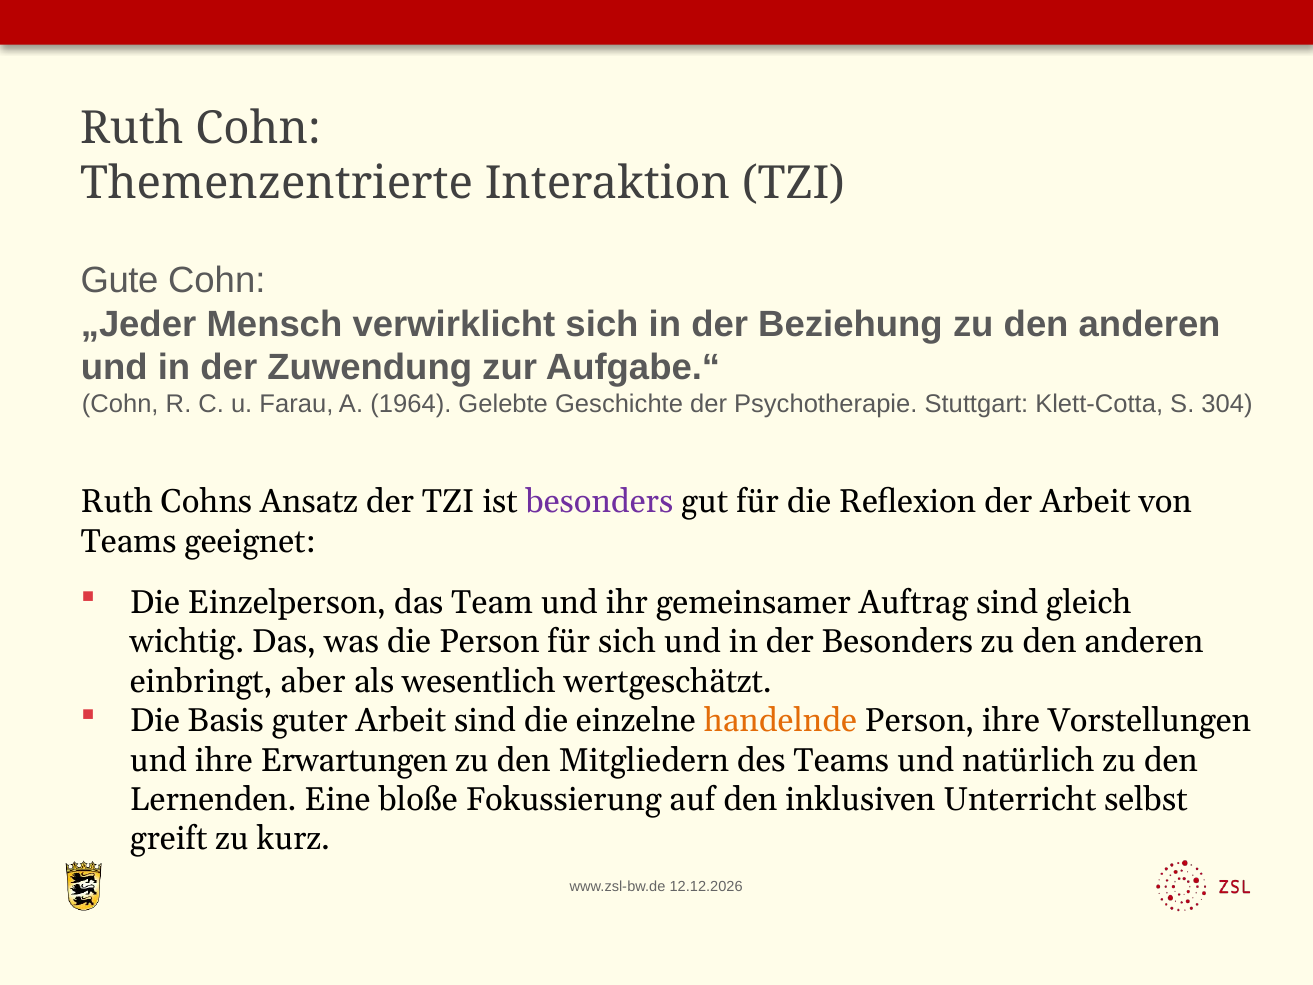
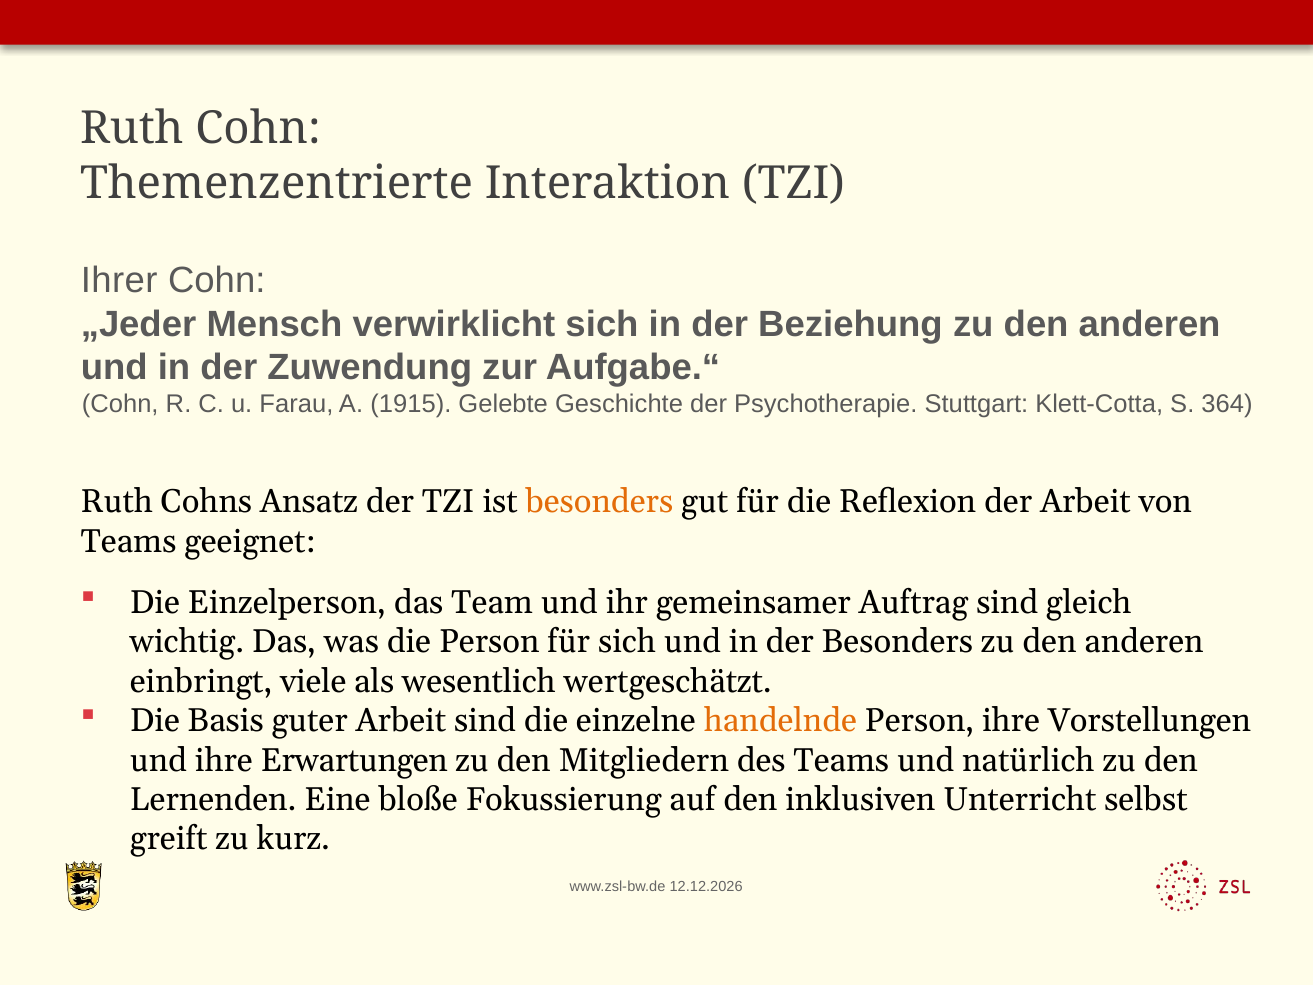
Gute: Gute -> Ihrer (119, 280)
1964: 1964 -> 1915 (411, 404)
304: 304 -> 364 (1227, 404)
besonders colour: purple -> orange (599, 502)
aber: aber -> viele (313, 681)
